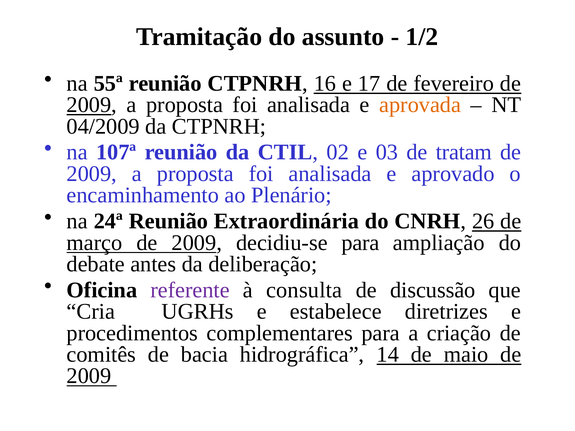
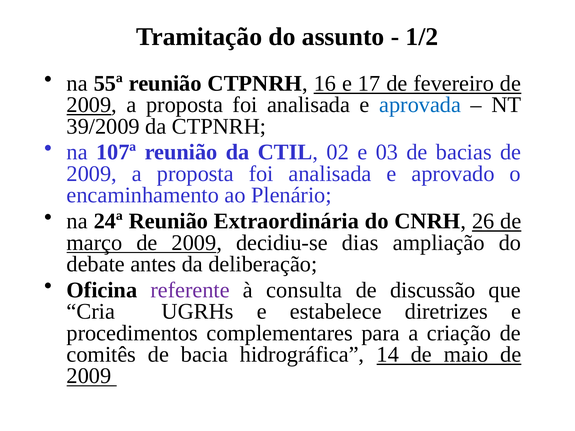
aprovada colour: orange -> blue (420, 105)
04/2009: 04/2009 -> 39/2009 (103, 126)
tratam: tratam -> bacias (464, 152)
decidiu-se para: para -> dias (360, 243)
